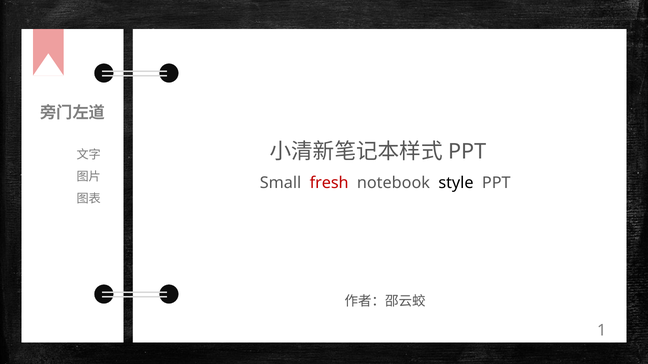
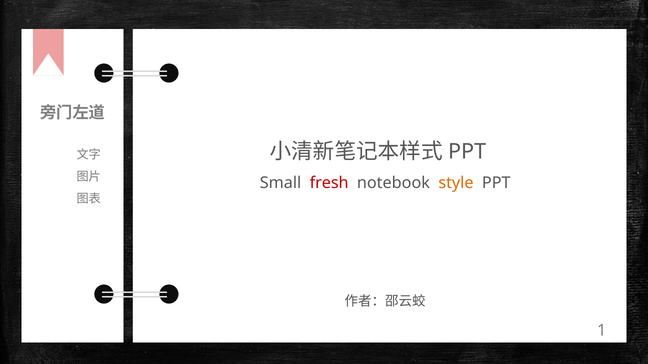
style colour: black -> orange (456, 183)
